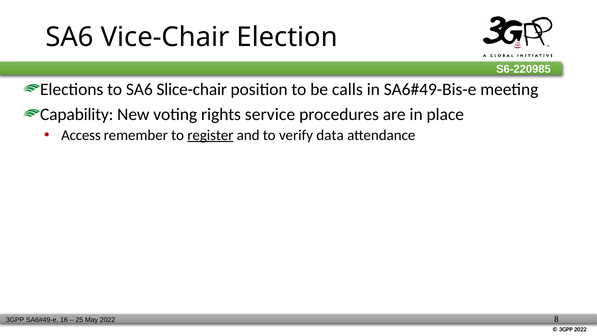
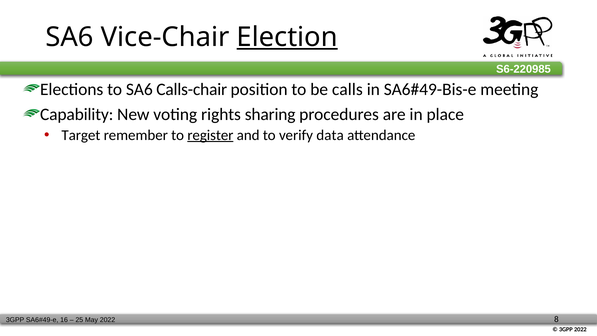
Election underline: none -> present (287, 37)
Slice-chair: Slice-chair -> Calls-chair (192, 89)
service: service -> sharing (270, 114)
Access: Access -> Target (81, 135)
